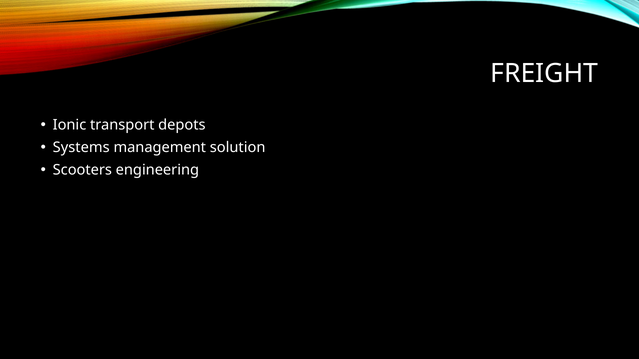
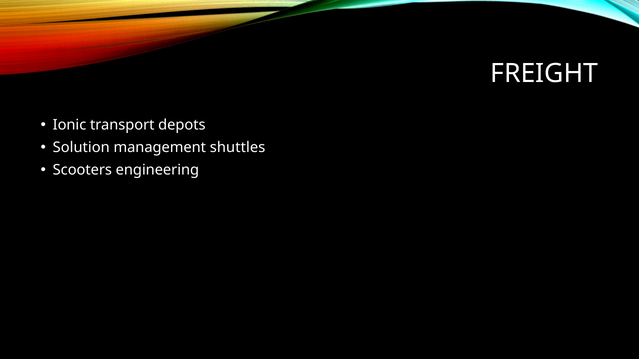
Systems: Systems -> Solution (81, 148)
solution: solution -> shuttles (238, 148)
